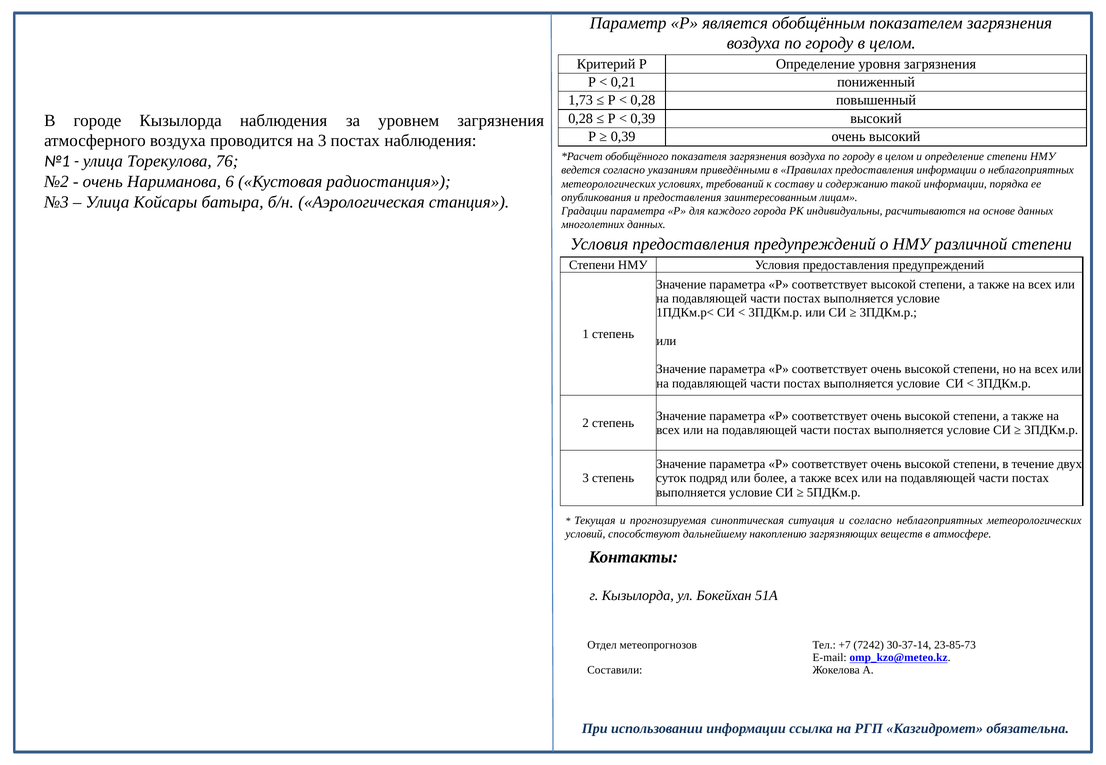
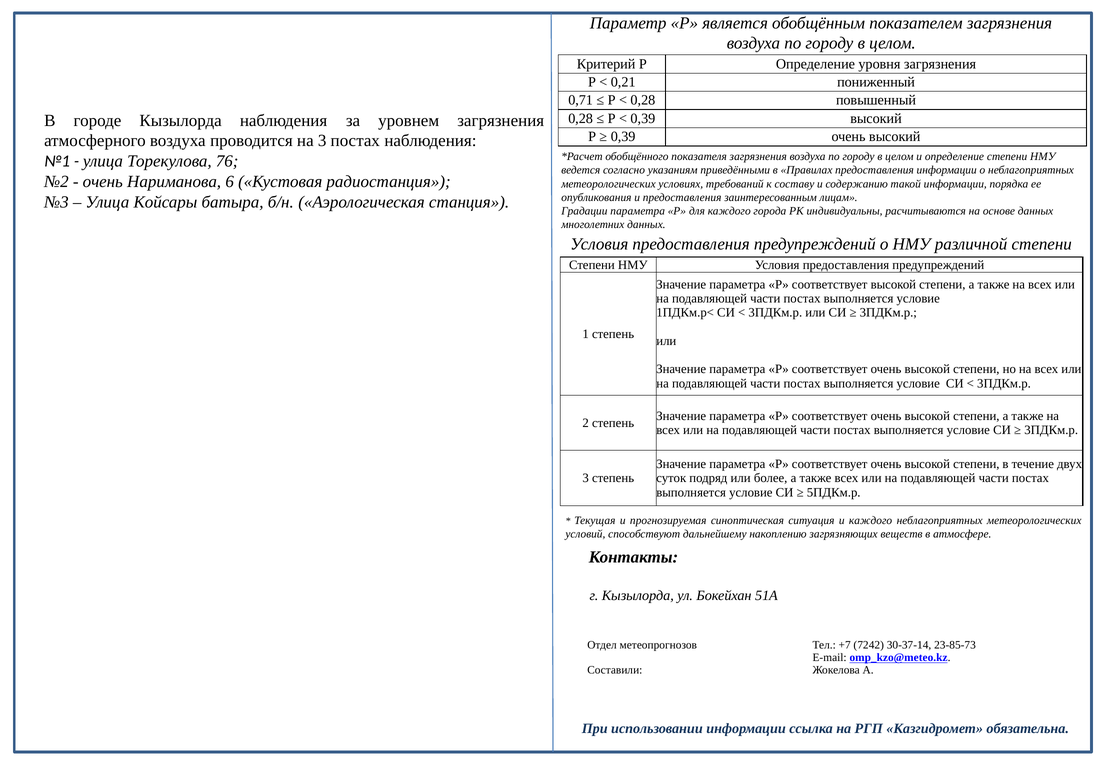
1,73: 1,73 -> 0,71 (581, 100)
и согласно: согласно -> каждого (871, 521)
